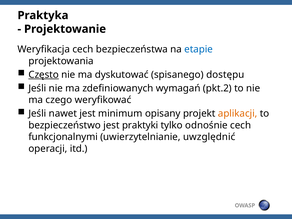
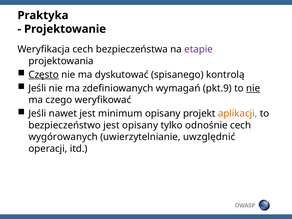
etapie colour: blue -> purple (199, 49)
dostępu: dostępu -> kontrolą (225, 75)
pkt.2: pkt.2 -> pkt.9 (217, 88)
nie underline: none -> present (253, 88)
jest praktyki: praktyki -> opisany (140, 125)
funkcjonalnymi: funkcjonalnymi -> wygórowanych (63, 137)
